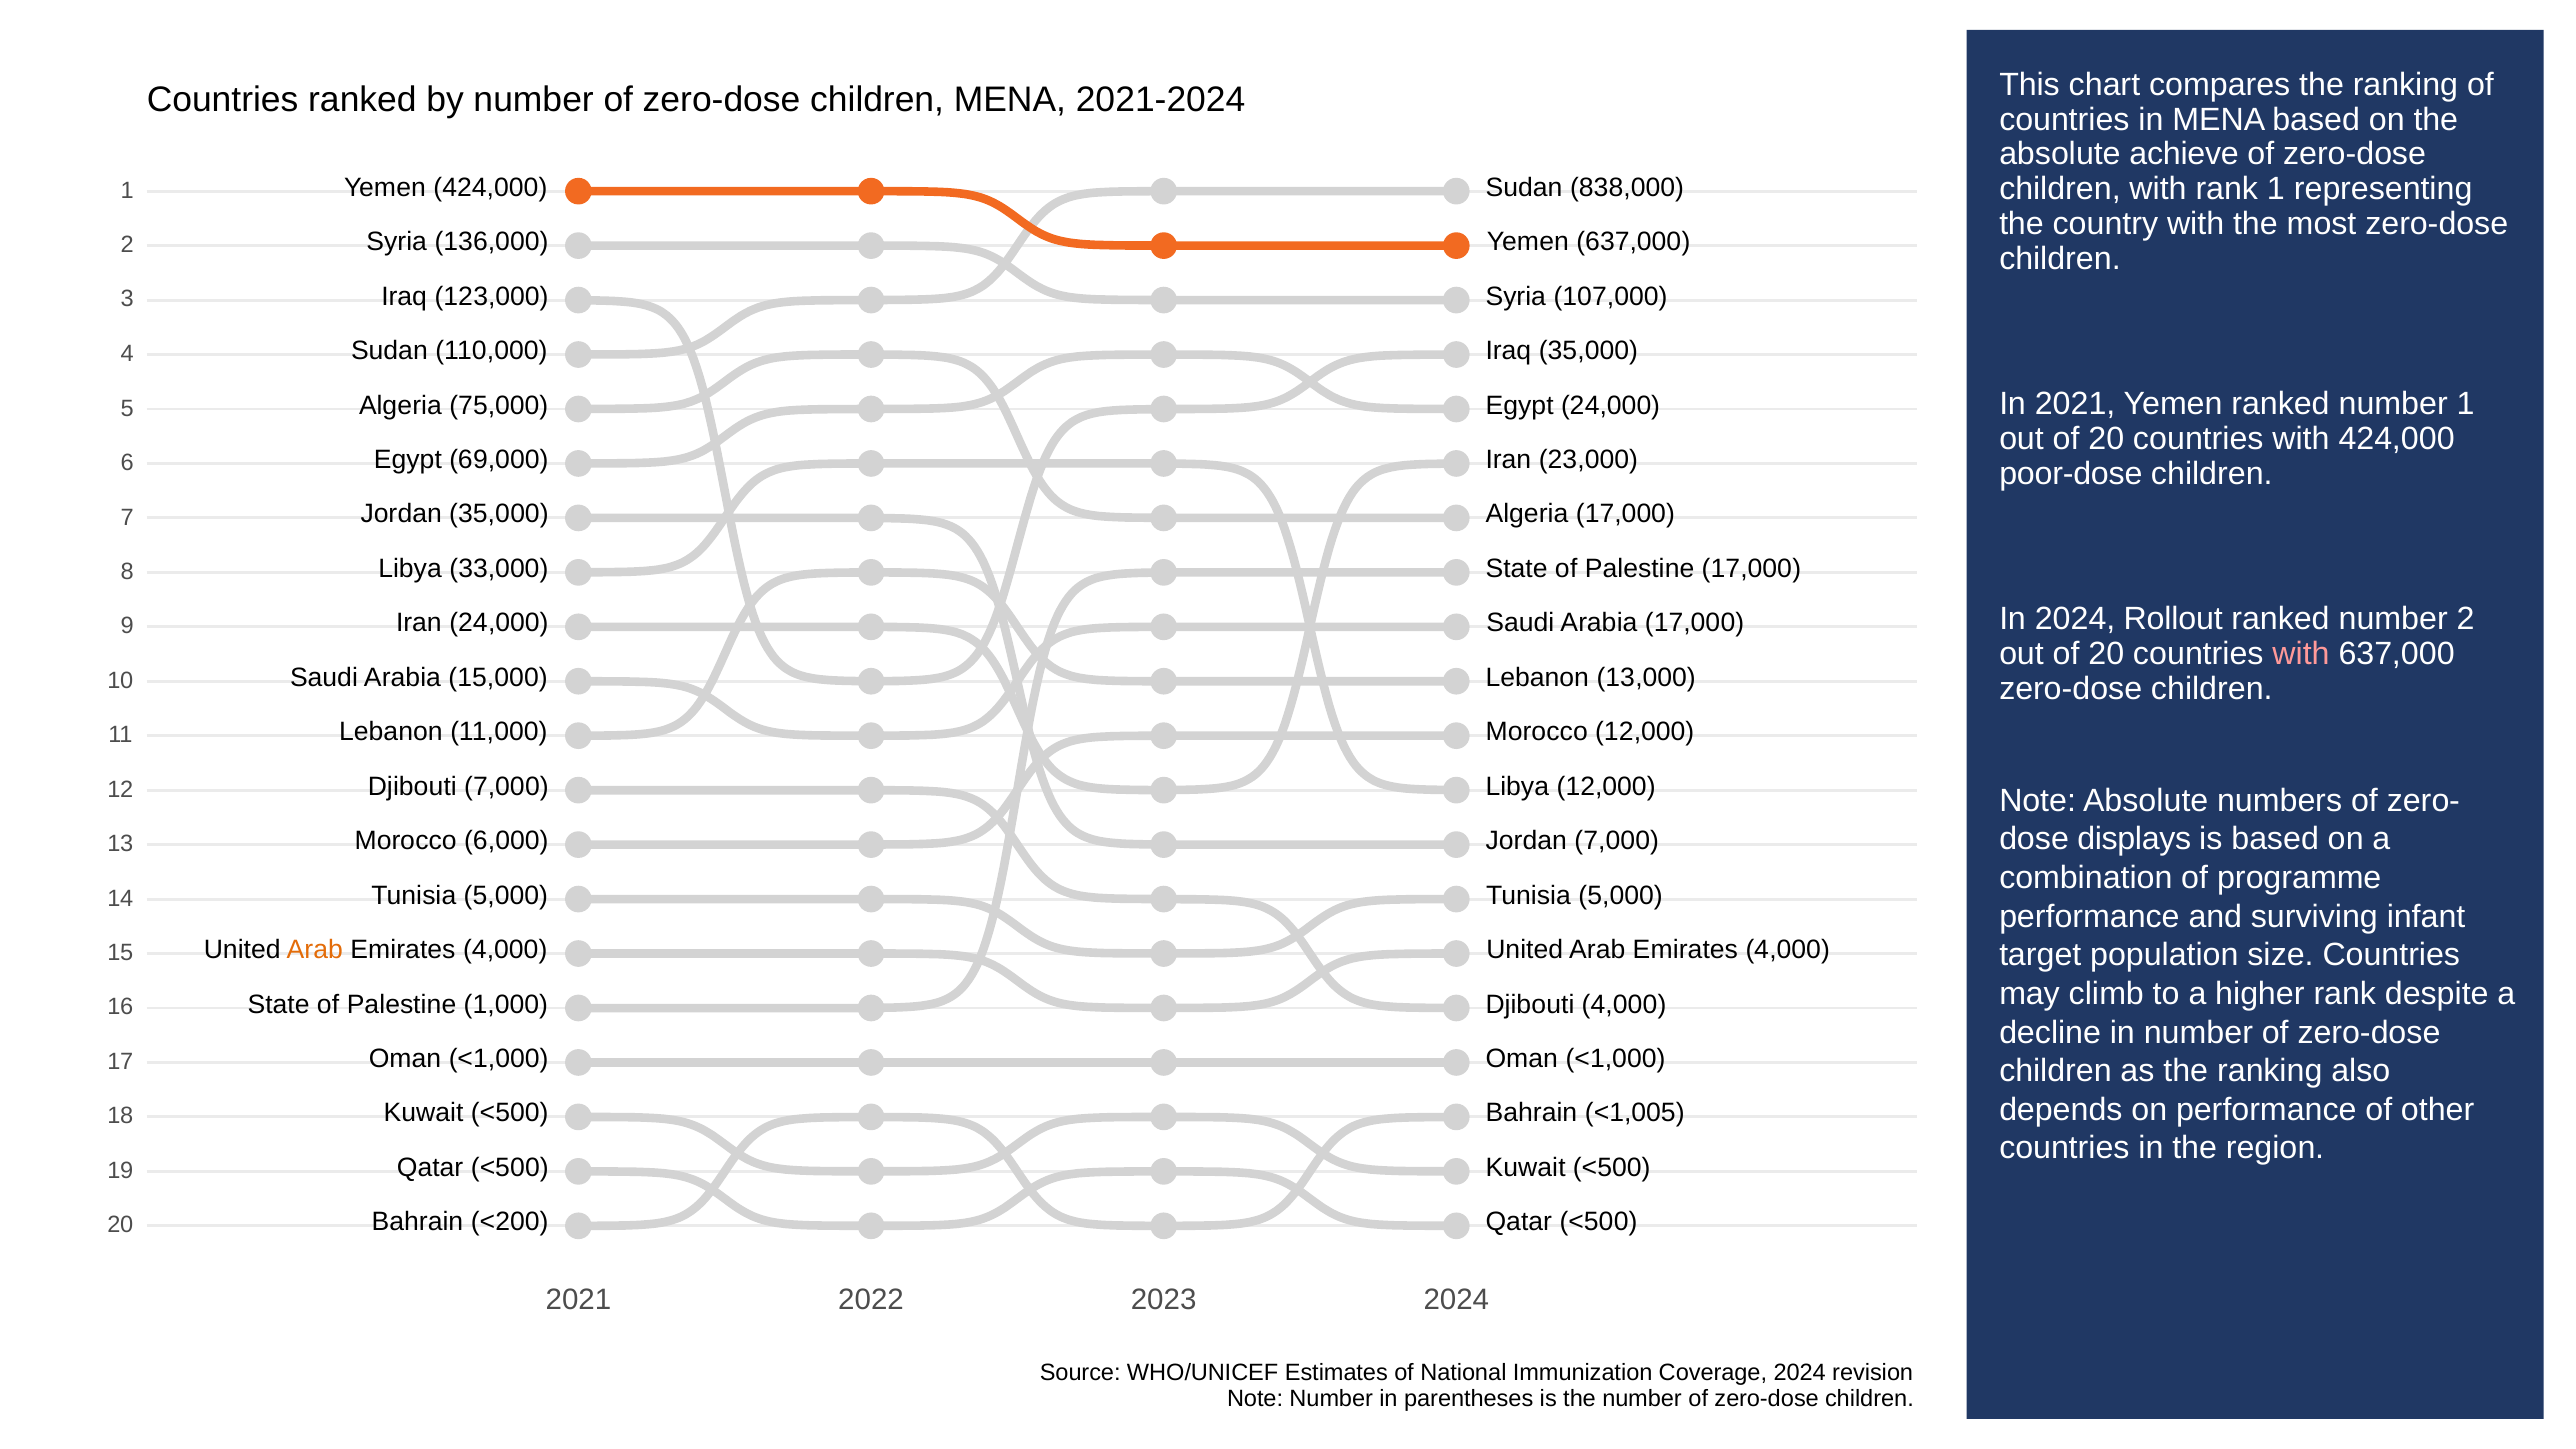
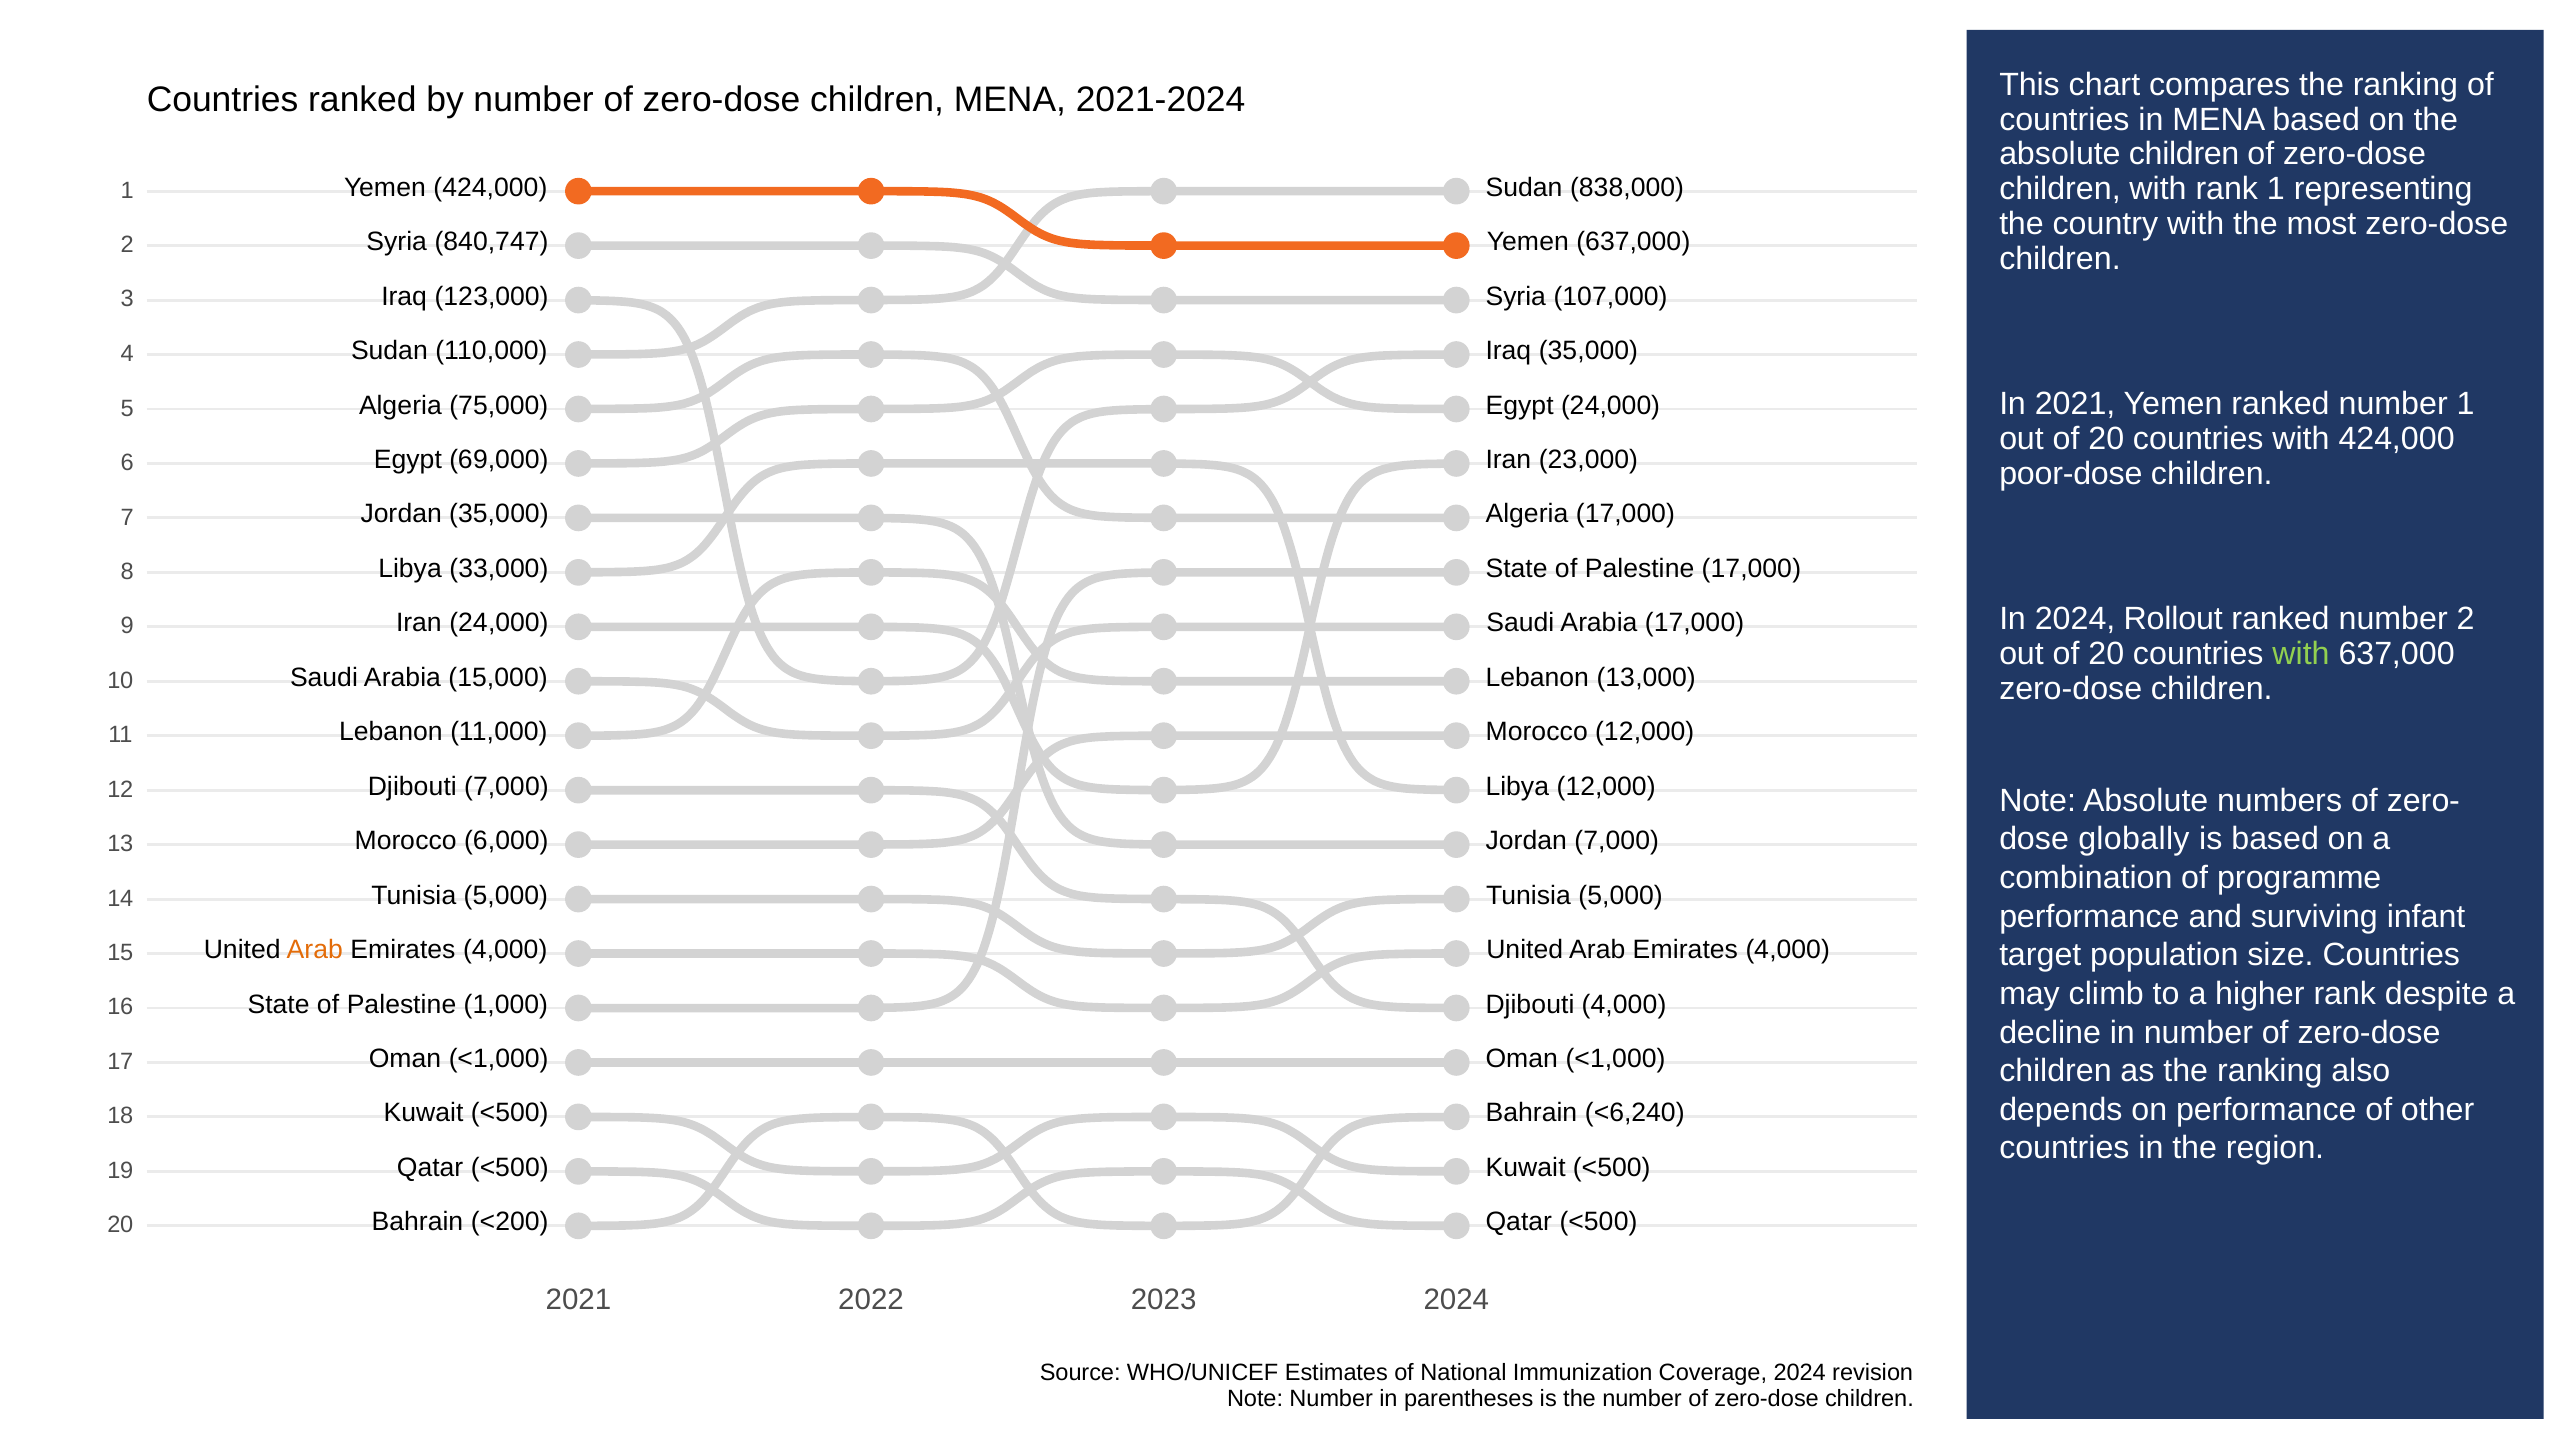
absolute achieve: achieve -> children (2184, 154)
136,000: 136,000 -> 840,747 (491, 242)
with colour: pink -> light green (2301, 654)
displays: displays -> globally (2134, 839)
<1,005: <1,005 -> <6,240 (1635, 1113)
